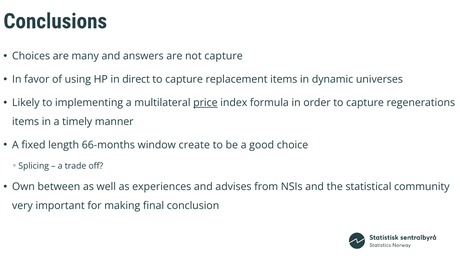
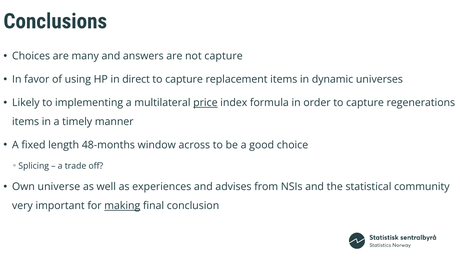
66-months: 66-months -> 48-months (108, 145)
create: create -> across (194, 145)
between: between -> universe (59, 187)
making underline: none -> present (122, 206)
